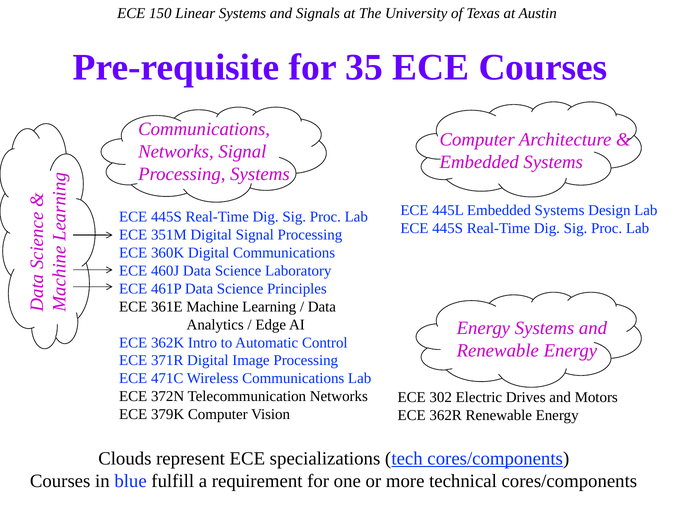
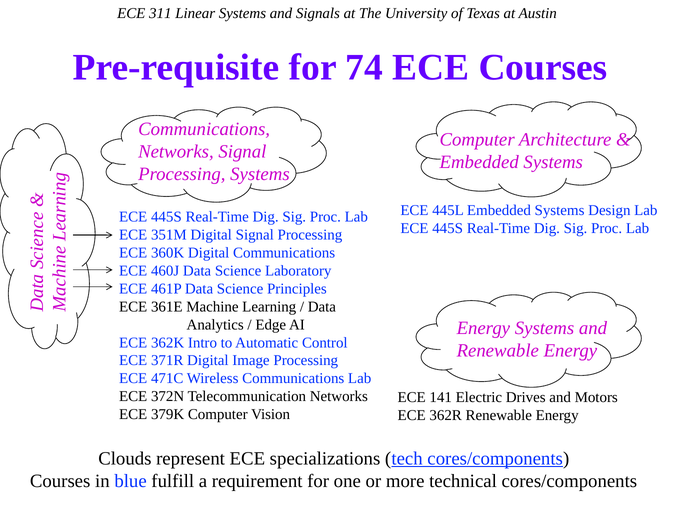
150: 150 -> 311 (160, 13)
35: 35 -> 74 (364, 67)
302: 302 -> 141 (441, 398)
